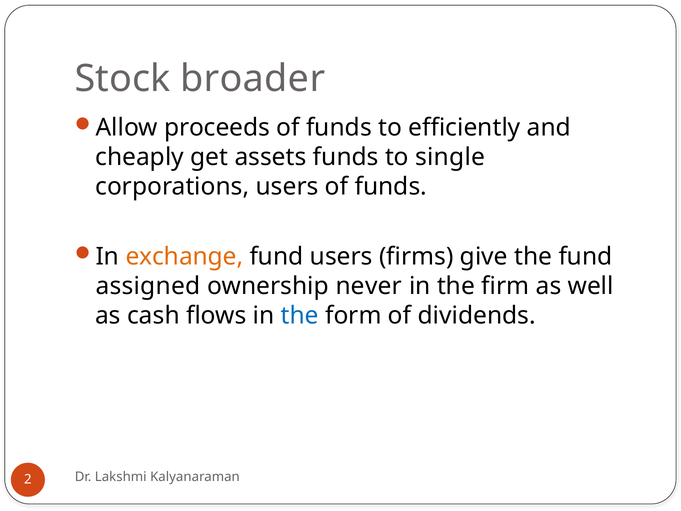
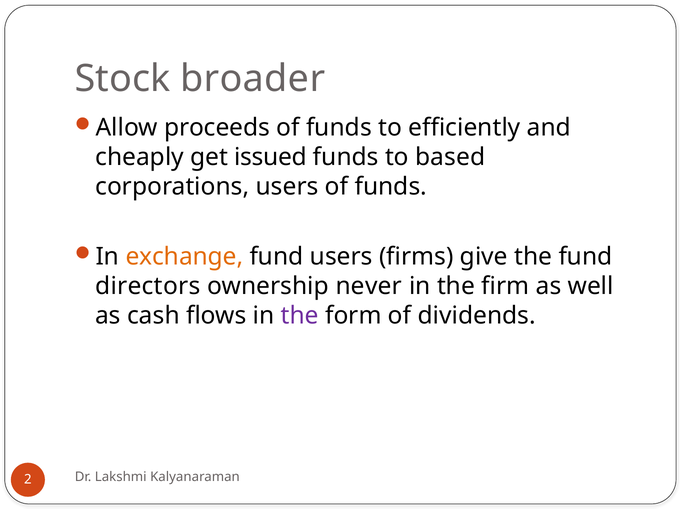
assets: assets -> issued (271, 157)
single: single -> based (450, 157)
assigned: assigned -> directors (148, 286)
the colour: blue -> purple (300, 316)
